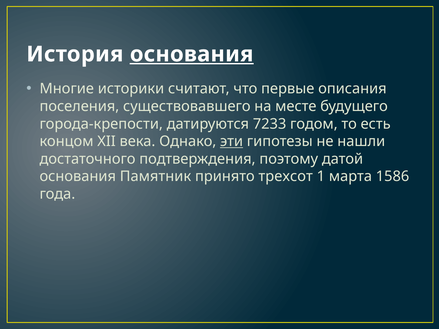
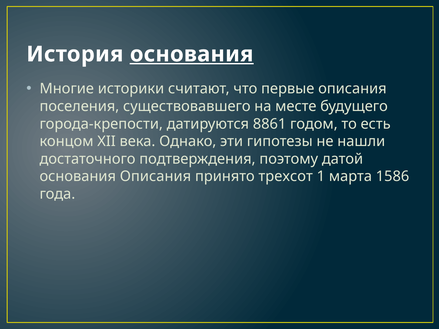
7233: 7233 -> 8861 (270, 124)
эти underline: present -> none (232, 142)
основания Памятник: Памятник -> Описания (155, 177)
